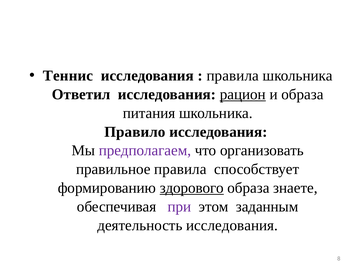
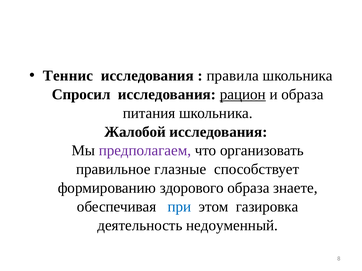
Ответил: Ответил -> Спросил (81, 95)
Правило: Правило -> Жалобой (135, 132)
правильное правила: правила -> глазные (180, 170)
здорового underline: present -> none (192, 188)
при colour: purple -> blue (179, 207)
заданным: заданным -> газировка (267, 207)
деятельность исследования: исследования -> недоуменный (232, 226)
